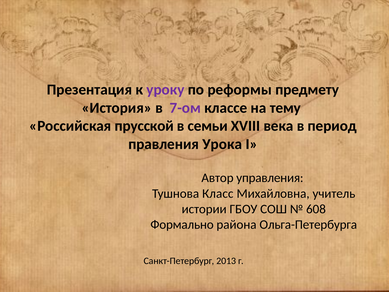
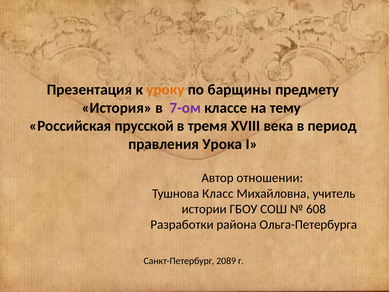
уроку colour: purple -> orange (165, 90)
реформы: реформы -> барщины (240, 90)
семьи: семьи -> тремя (208, 126)
управления: управления -> отношении (270, 178)
Формально: Формально -> Разработки (182, 224)
2013: 2013 -> 2089 (226, 261)
